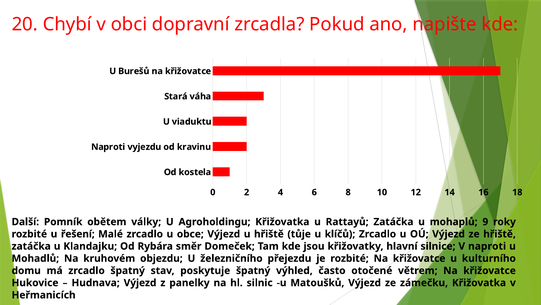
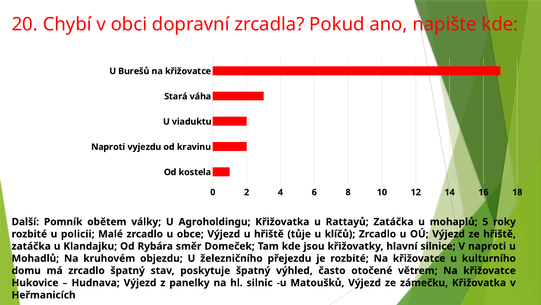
9: 9 -> 5 (485, 221)
řešení: řešení -> policii (78, 234)
